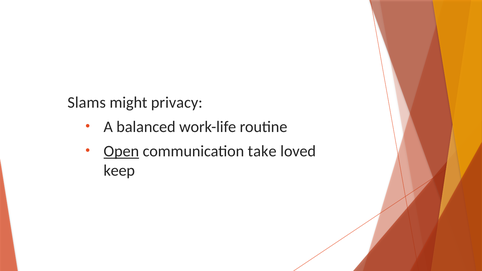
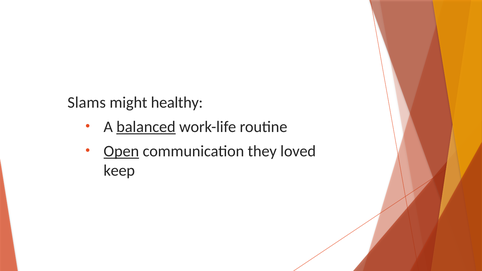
privacy: privacy -> healthy (177, 103)
balanced underline: none -> present (146, 127)
take: take -> they (262, 151)
